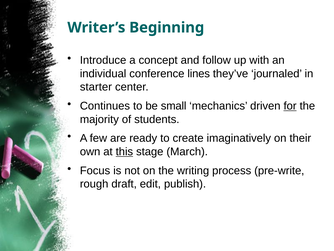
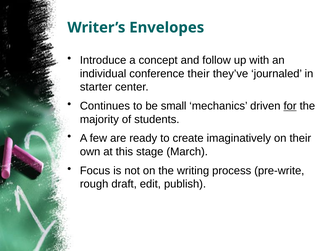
Beginning: Beginning -> Envelopes (167, 27)
conference lines: lines -> their (199, 73)
this underline: present -> none (124, 151)
